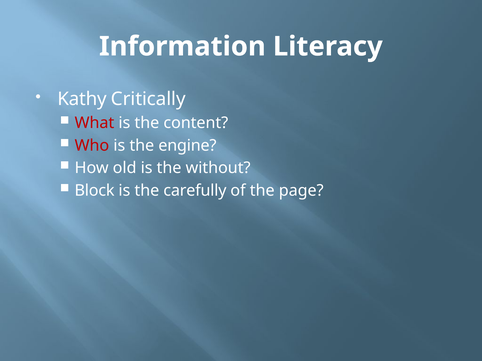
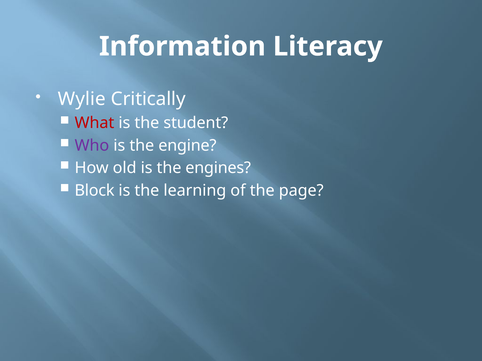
Kathy: Kathy -> Wylie (82, 99)
content: content -> student (196, 123)
Who colour: red -> purple (92, 146)
without: without -> engines (218, 168)
carefully: carefully -> learning (195, 191)
